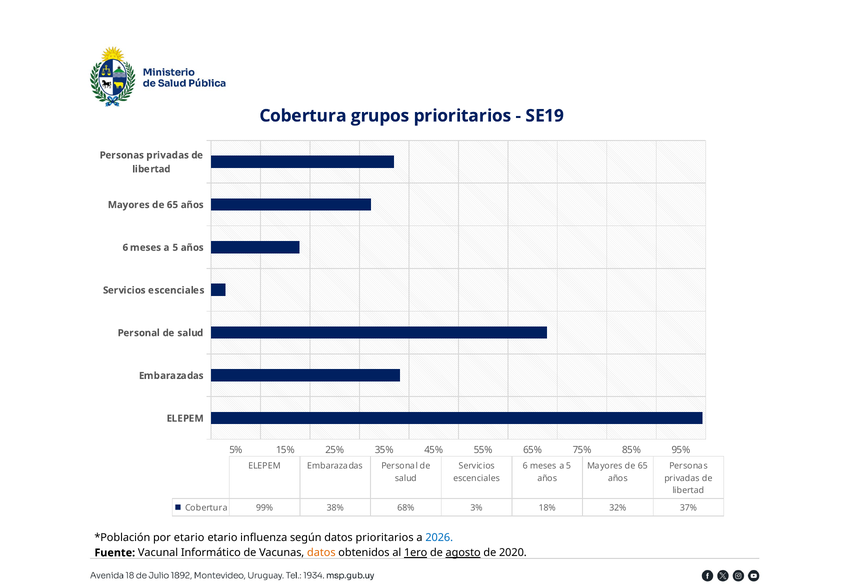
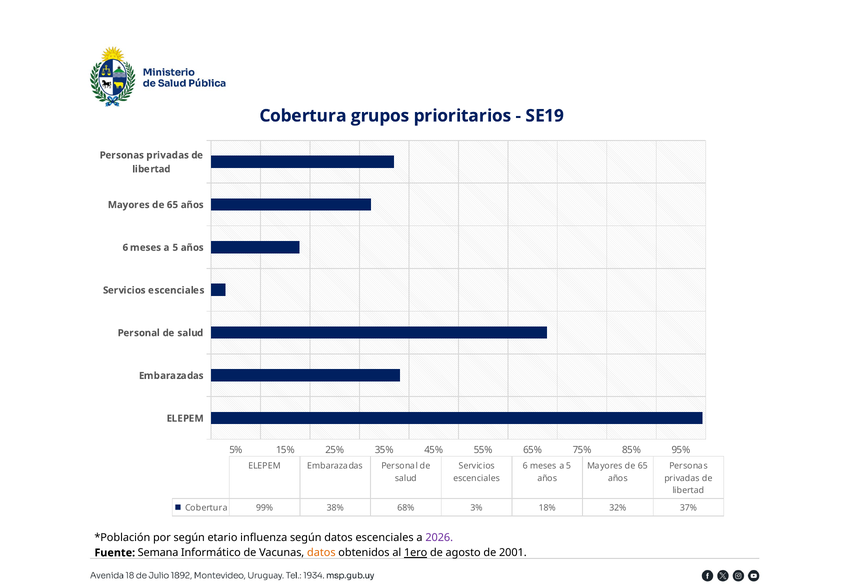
por etario: etario -> según (189, 538)
datos prioritarios: prioritarios -> escenciales (385, 538)
2026 colour: blue -> purple (439, 538)
Vacunal: Vacunal -> Semana (158, 553)
agosto underline: present -> none (463, 553)
2020: 2020 -> 2001 (513, 553)
